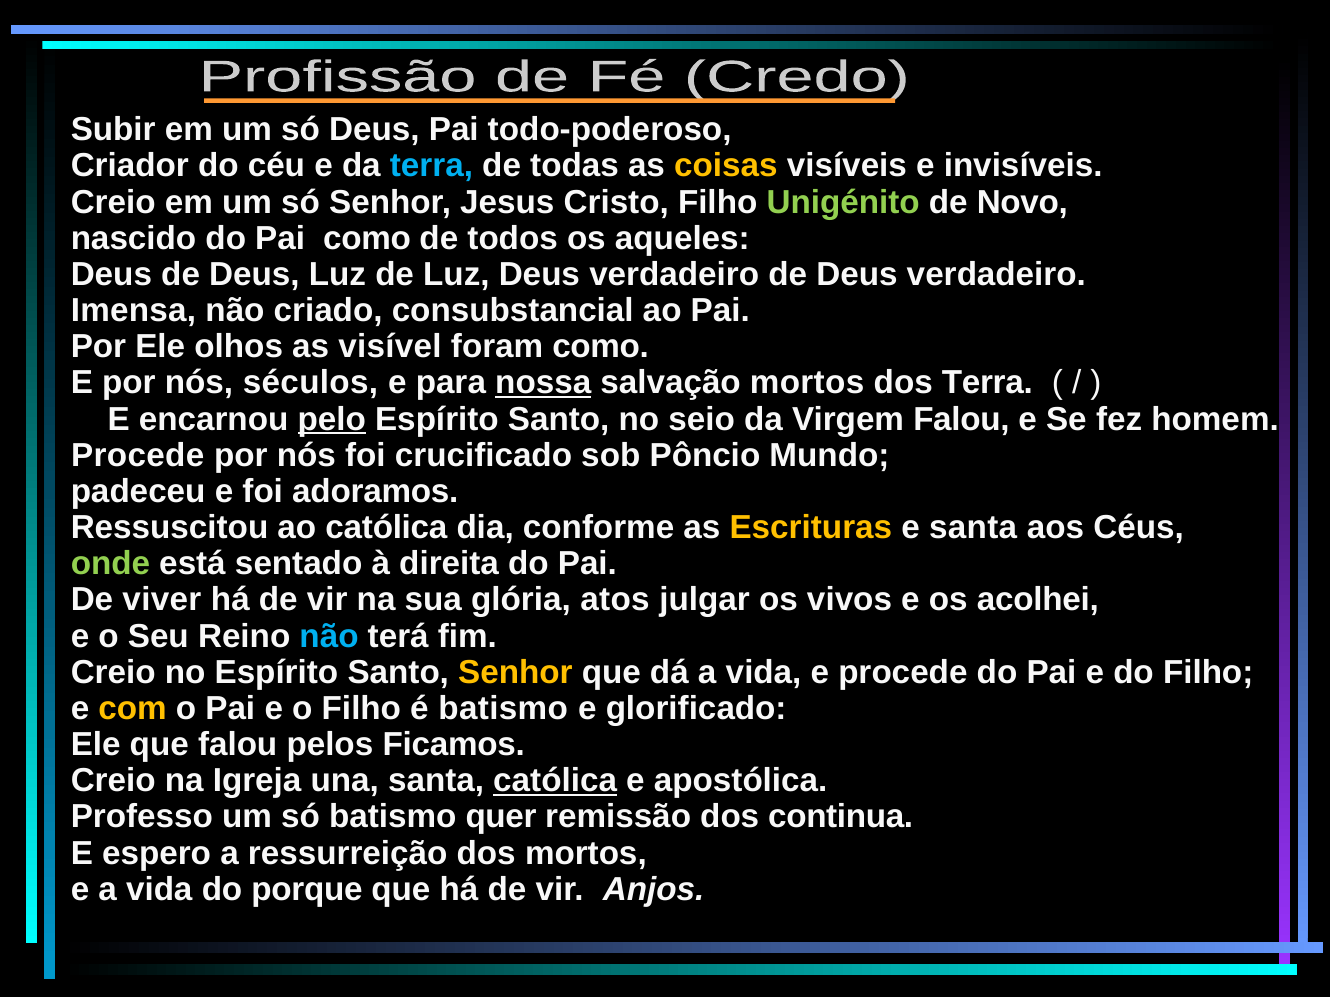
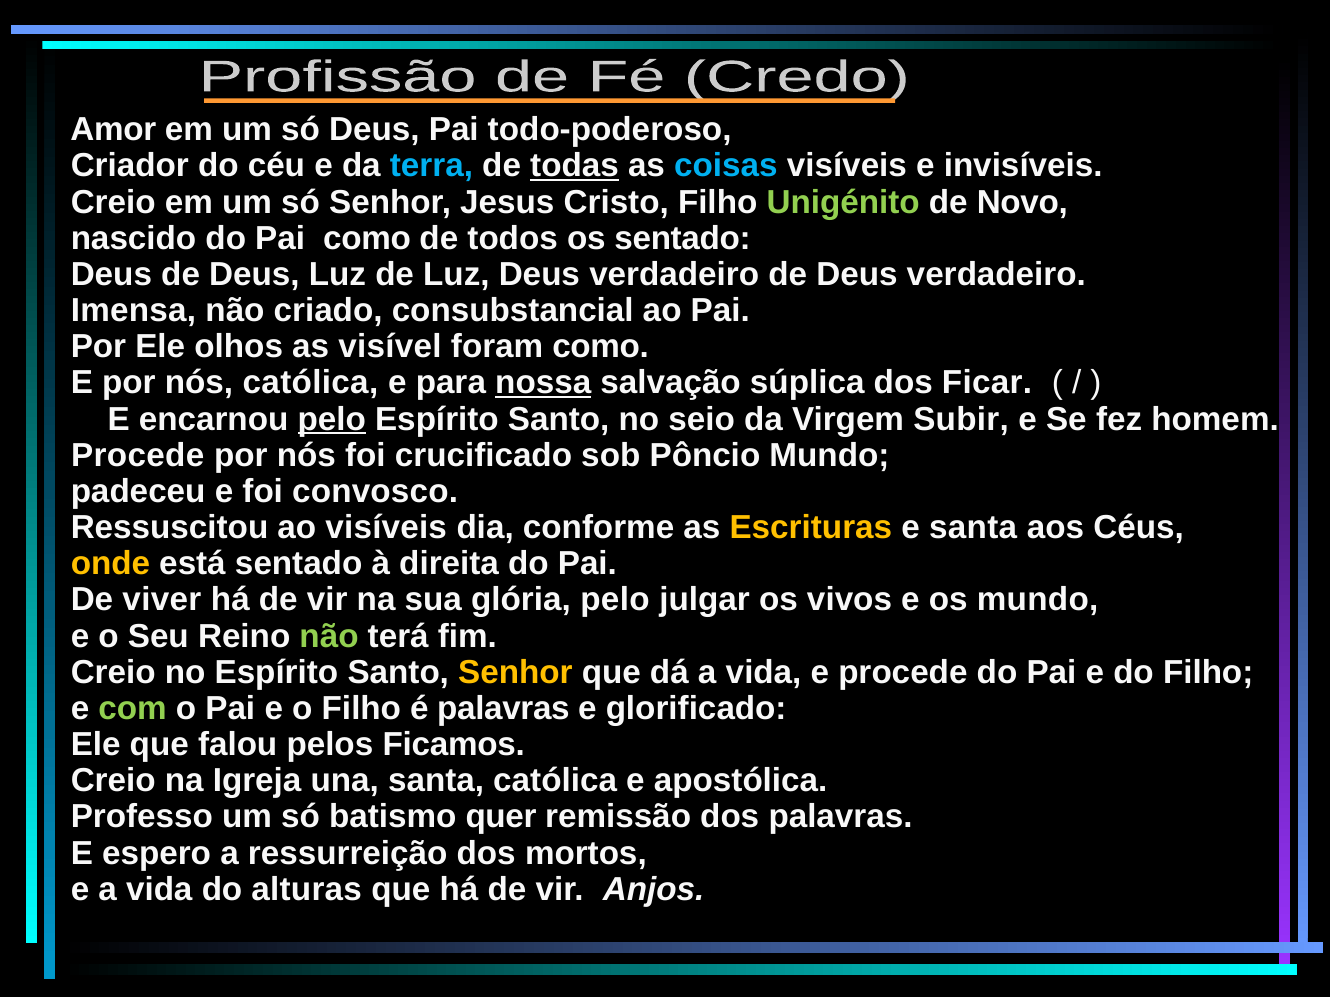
Subir: Subir -> Amor (113, 130)
todas underline: none -> present (575, 166)
coisas colour: yellow -> light blue (726, 166)
os aqueles: aqueles -> sentado (683, 238)
nós séculos: séculos -> católica (310, 383)
salvação mortos: mortos -> súplica (807, 383)
dos Terra: Terra -> Ficar (987, 383)
Virgem Falou: Falou -> Subir (961, 419)
adoramos: adoramos -> convosco (375, 492)
ao católica: católica -> visíveis (386, 528)
onde colour: light green -> yellow (110, 564)
glória atos: atos -> pelo (615, 600)
os acolhei: acolhei -> mundo (1038, 600)
não colour: light blue -> light green (329, 636)
com colour: yellow -> light green (133, 709)
é batismo: batismo -> palavras (503, 709)
católica underline: present -> none (555, 781)
dos continua: continua -> palavras (841, 817)
porque: porque -> alturas (307, 890)
